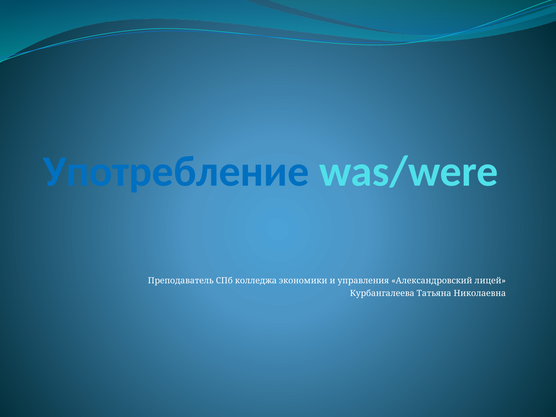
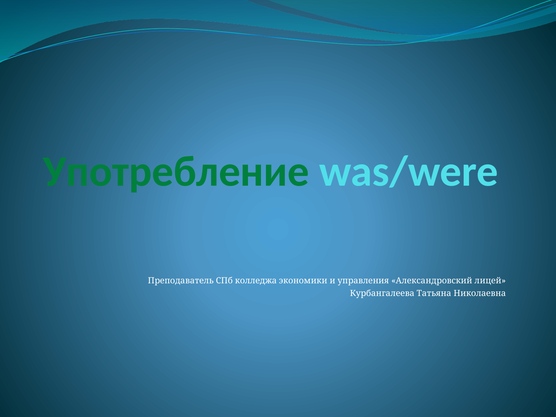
Употребление colour: blue -> green (176, 172)
